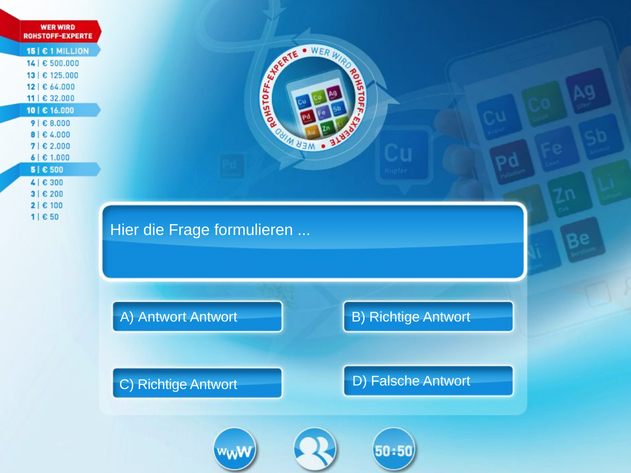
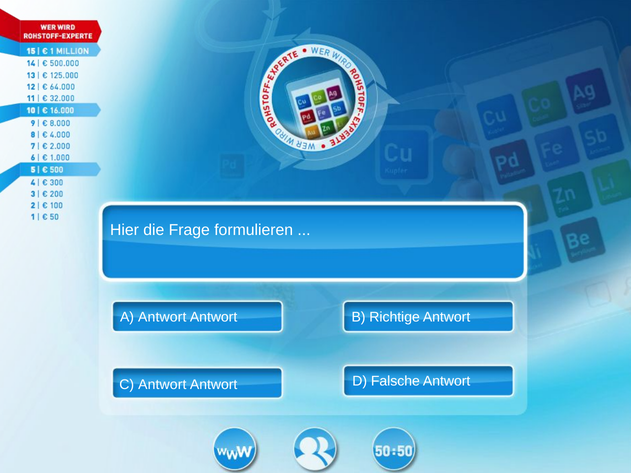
C Richtige: Richtige -> Antwort (162, 385)
